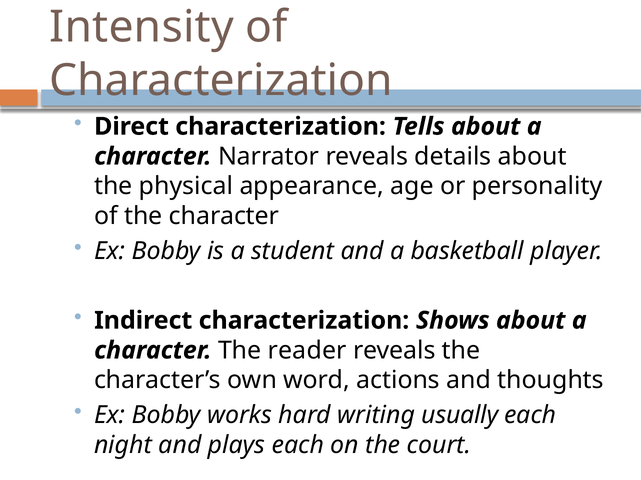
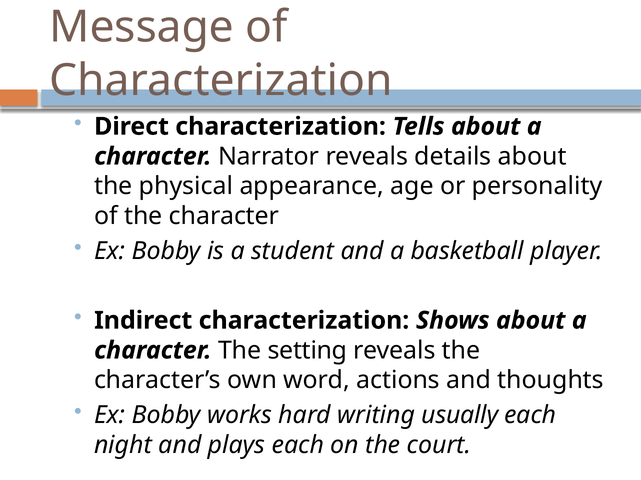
Intensity: Intensity -> Message (142, 27)
reader: reader -> setting (307, 351)
